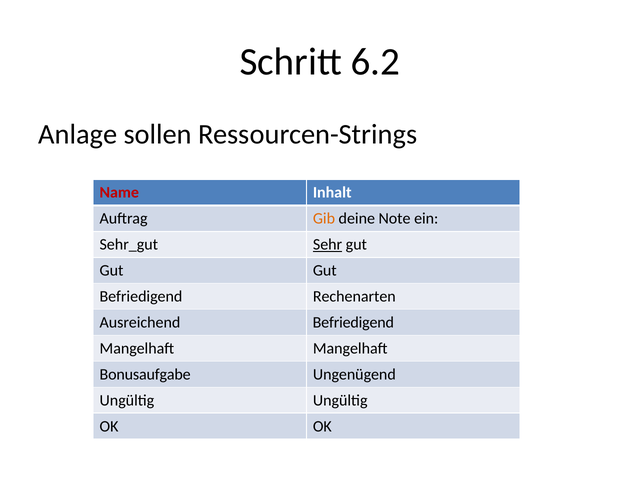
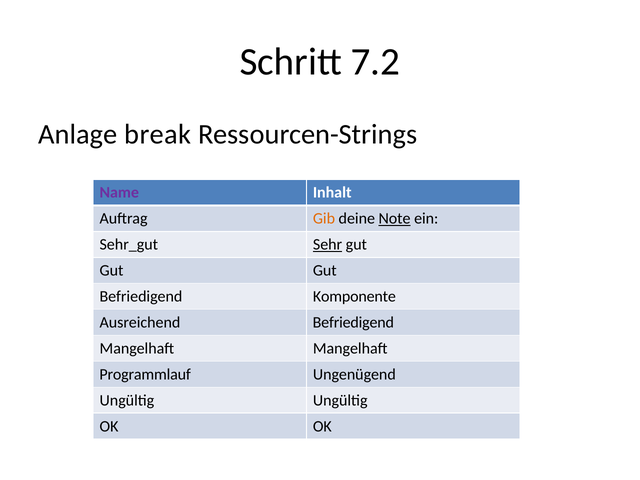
6.2: 6.2 -> 7.2 (375, 62)
sollen: sollen -> break (158, 134)
Name colour: red -> purple (119, 193)
Note underline: none -> present (395, 219)
Rechenarten: Rechenarten -> Komponente (354, 297)
Bonusaufgabe: Bonusaufgabe -> Programmlauf (145, 374)
